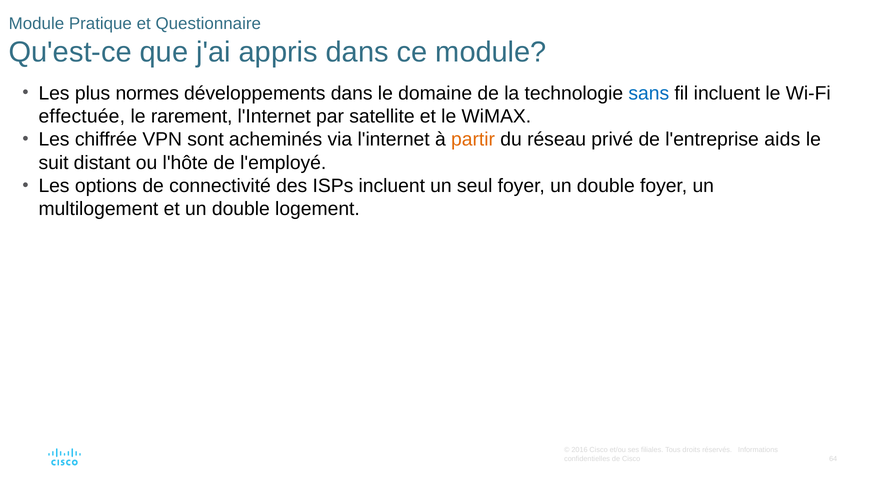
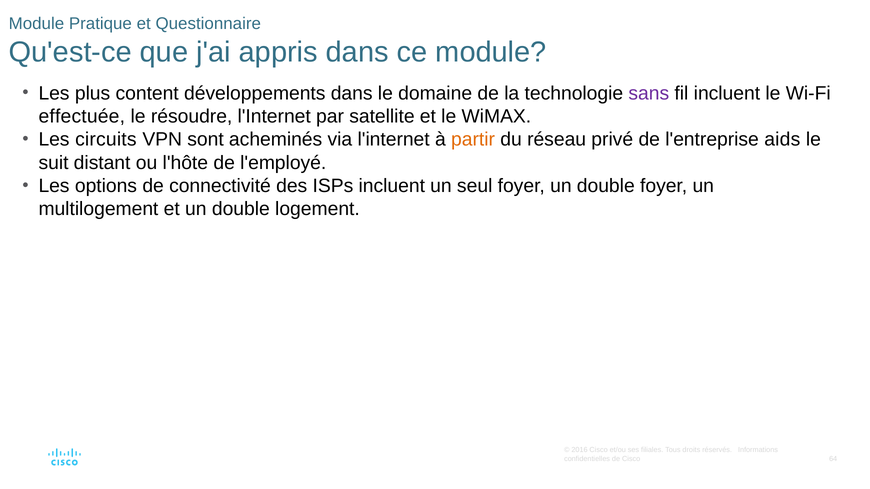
normes: normes -> content (147, 93)
sans colour: blue -> purple (649, 93)
rarement: rarement -> résoudre (192, 116)
chiffrée: chiffrée -> circuits (106, 140)
